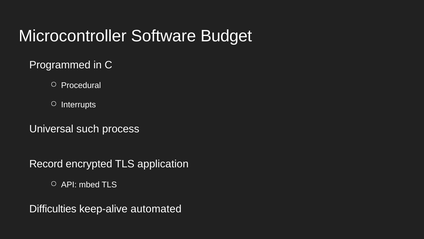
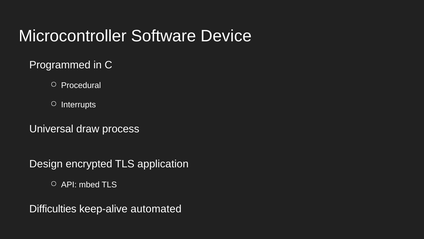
Budget: Budget -> Device (226, 36)
such: such -> draw (88, 129)
Record: Record -> Design (46, 164)
